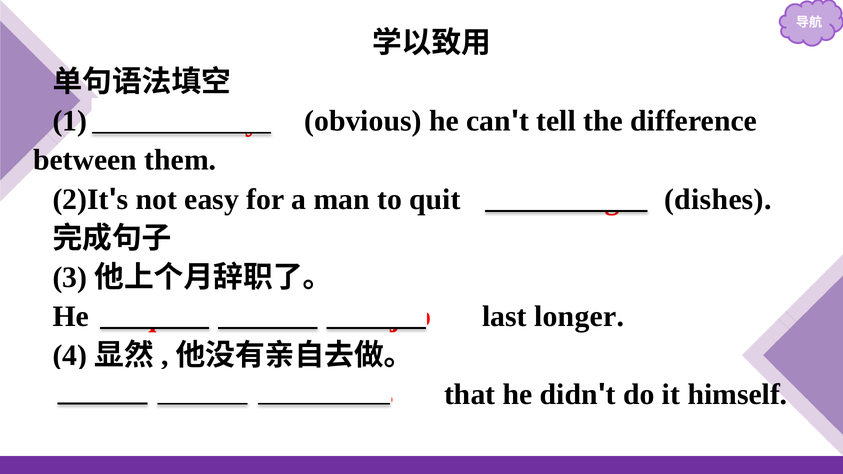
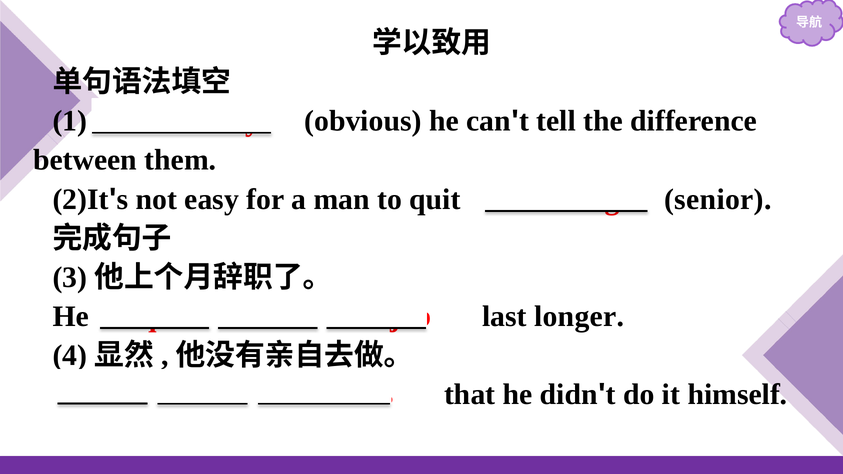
dishes: dishes -> senior (718, 199)
